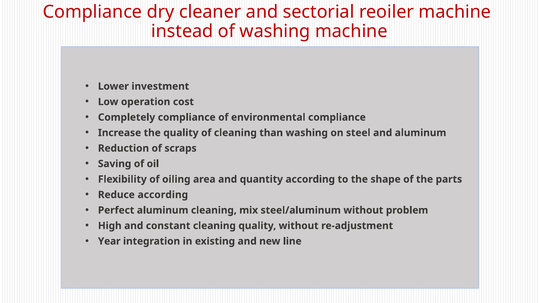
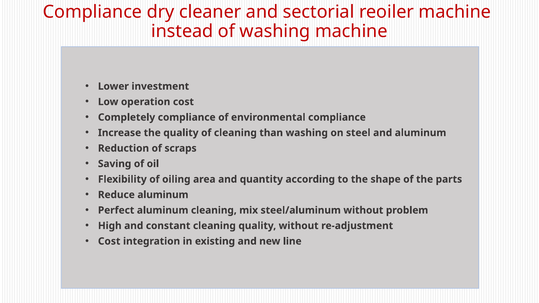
Reduce according: according -> aluminum (163, 195)
Year: Year -> Cost (109, 241)
